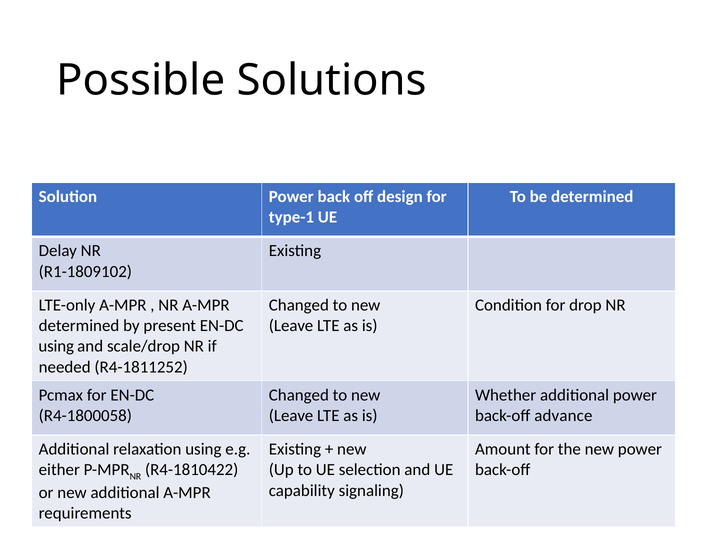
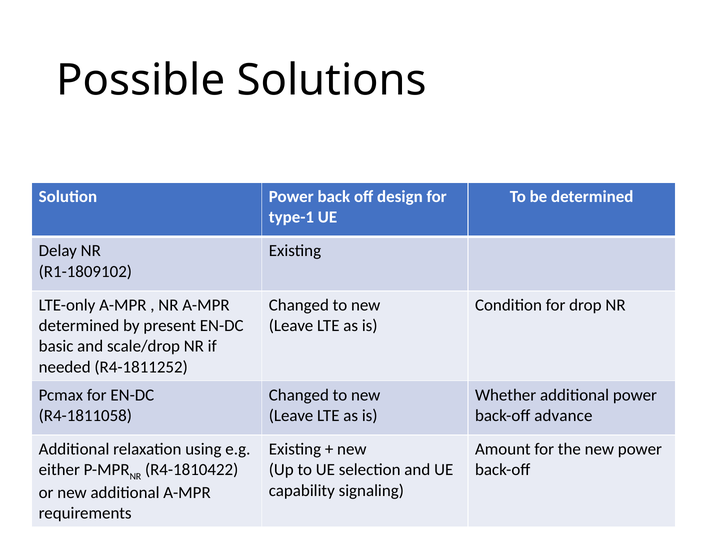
using: using -> basic (56, 346)
R4-1800058: R4-1800058 -> R4-1811058 (85, 416)
